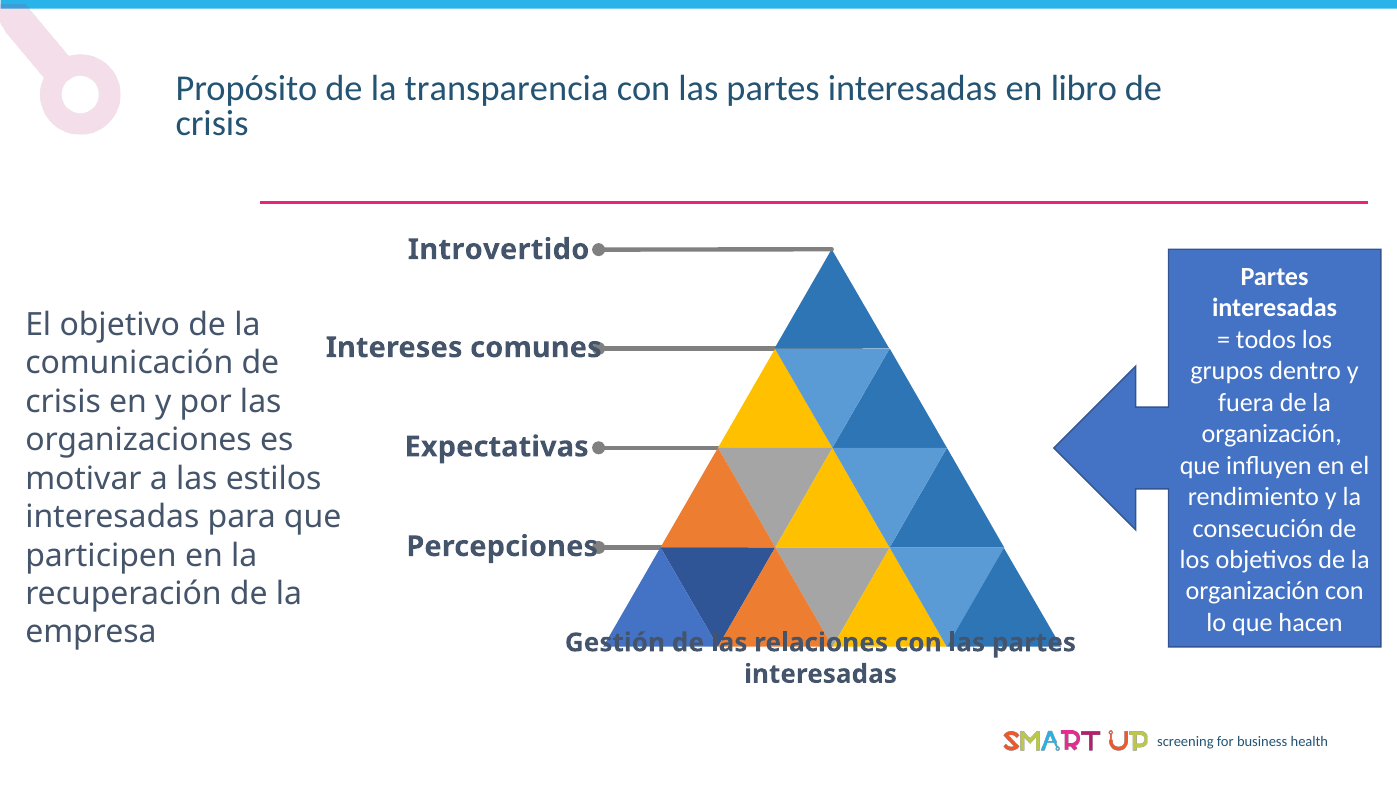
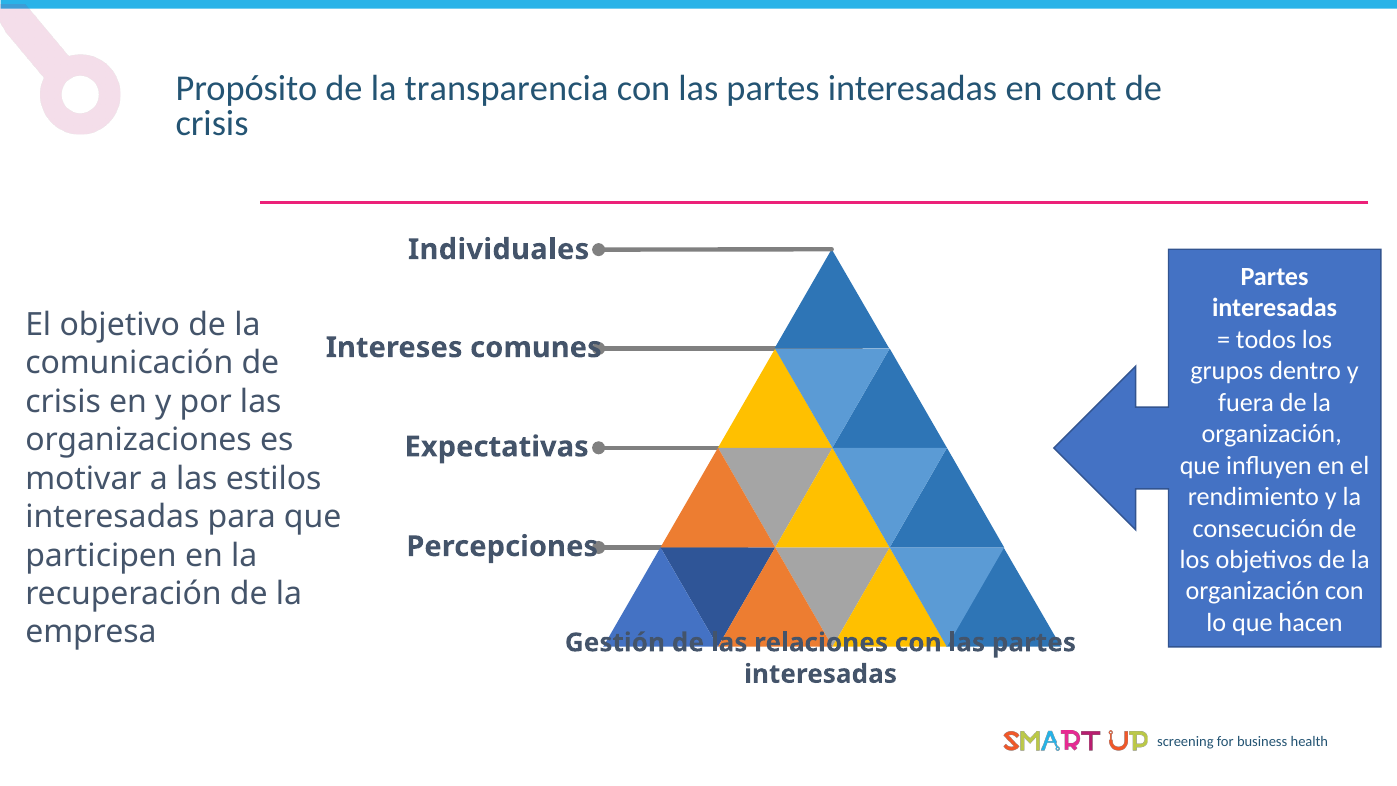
libro: libro -> cont (1084, 88)
Introvertido: Introvertido -> Individuales (499, 249)
